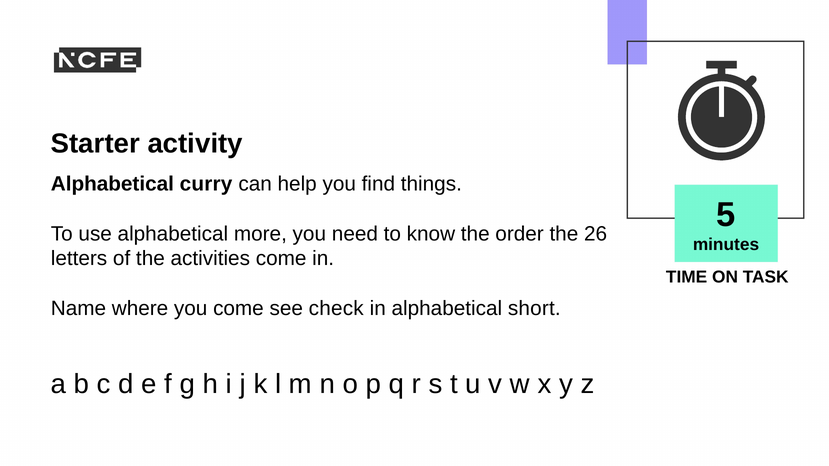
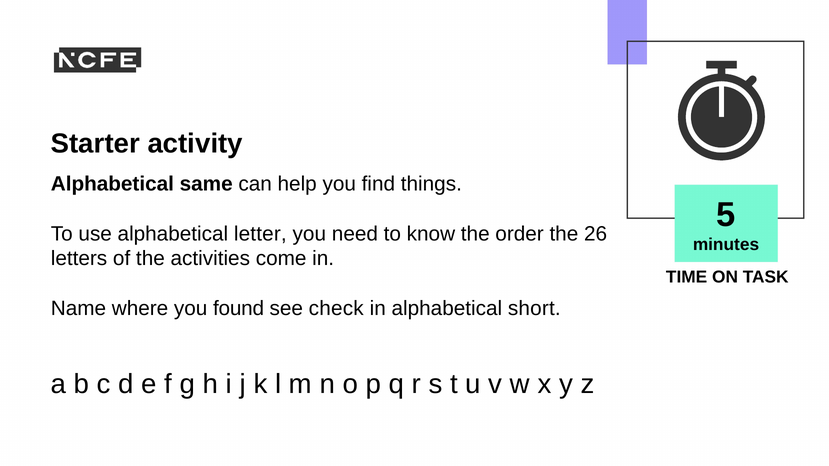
curry: curry -> same (206, 184)
more: more -> letter (260, 234)
you come: come -> found (239, 309)
